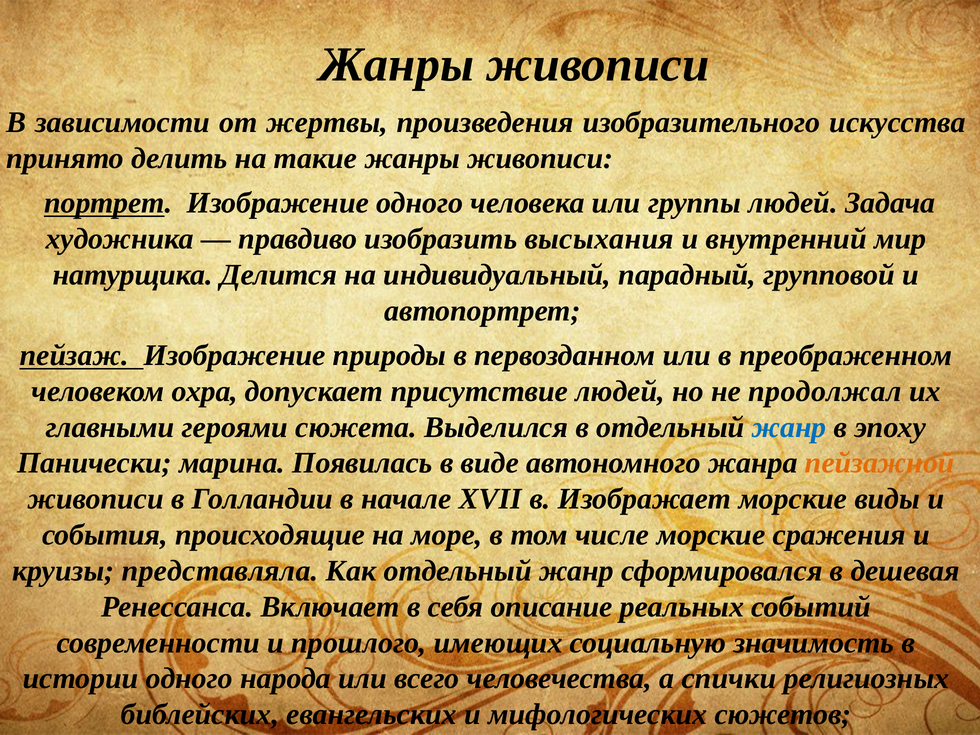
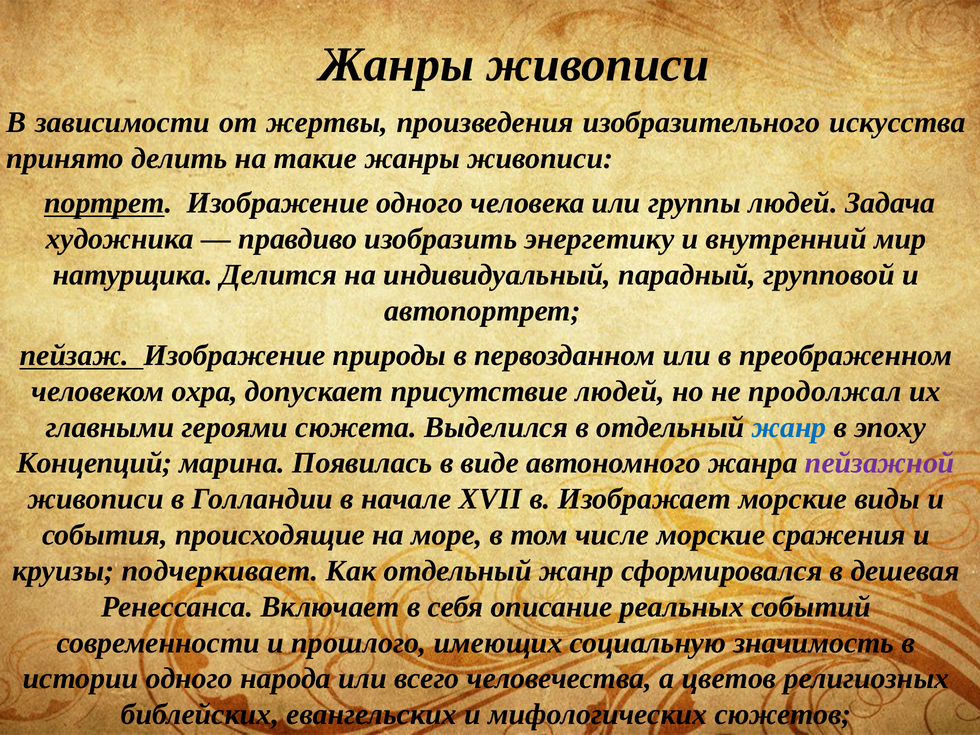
высыхания: высыхания -> энергетику (599, 239)
Панически: Панически -> Концепций (94, 463)
пейзажной colour: orange -> purple (880, 463)
представляла: представляла -> подчеркивает (220, 571)
спички: спички -> цветов (729, 679)
